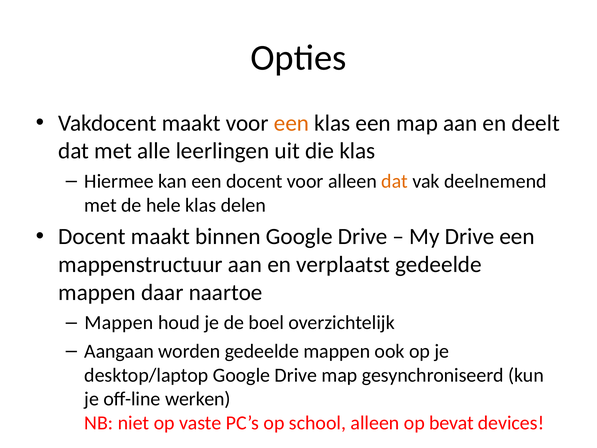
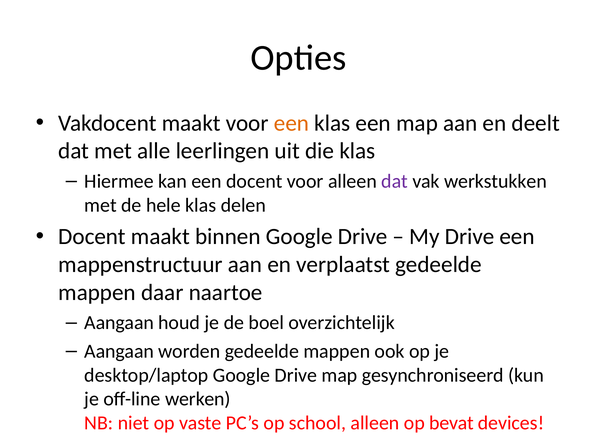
dat colour: orange -> purple (395, 181)
deelnemend: deelnemend -> werkstukken (495, 181)
Mappen: Mappen -> Aangaan (119, 323)
